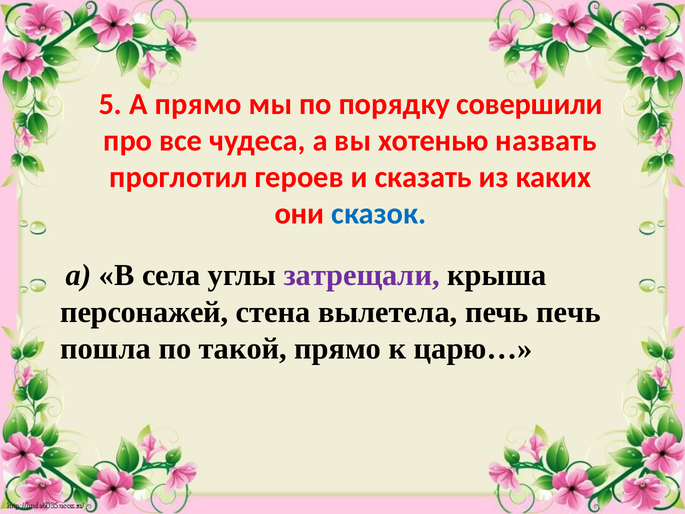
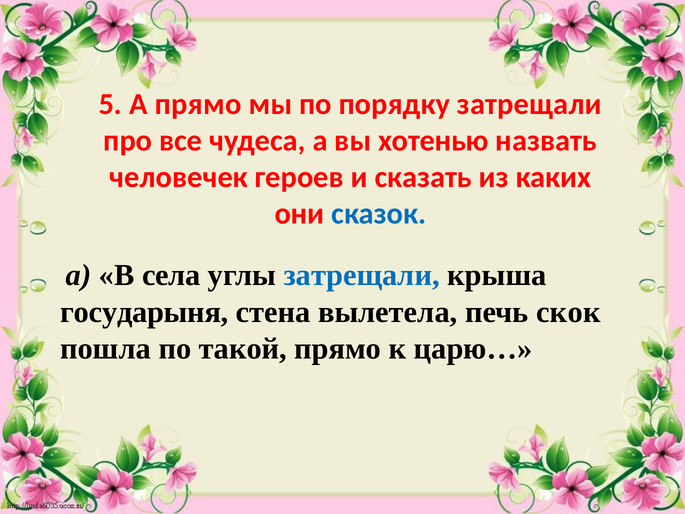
порядку совершили: совершили -> затрещали (529, 104)
проглотил: проглотил -> человечек (179, 177)
затрещали colour: purple -> blue (362, 275)
персонажей: персонажей -> государыня (144, 312)
печь печь: печь -> скок (568, 312)
